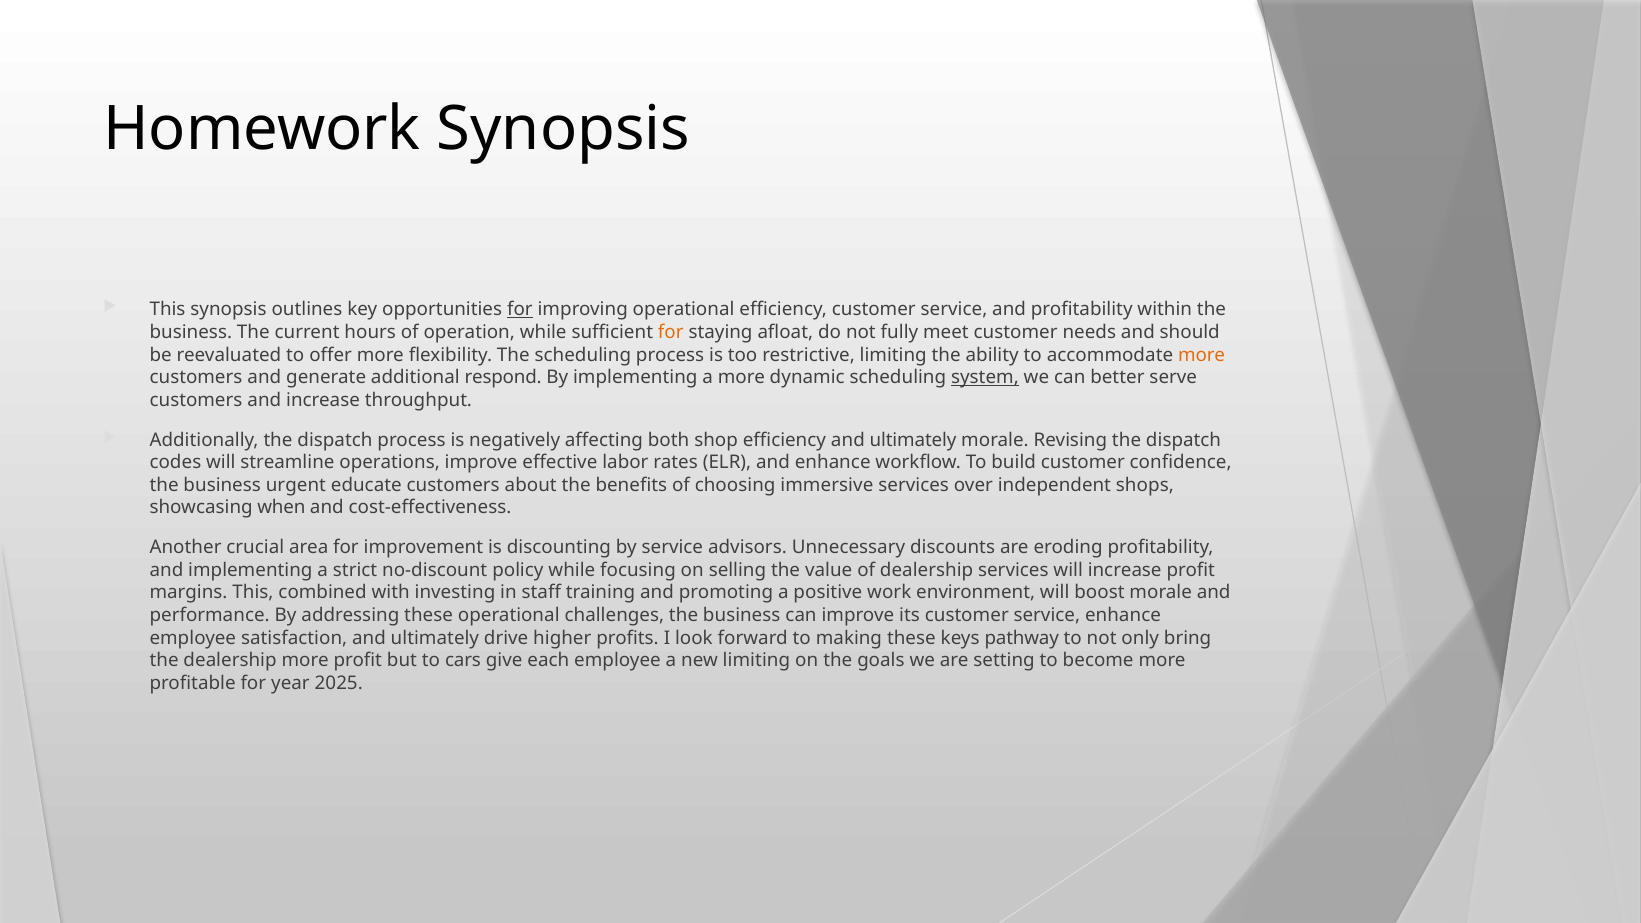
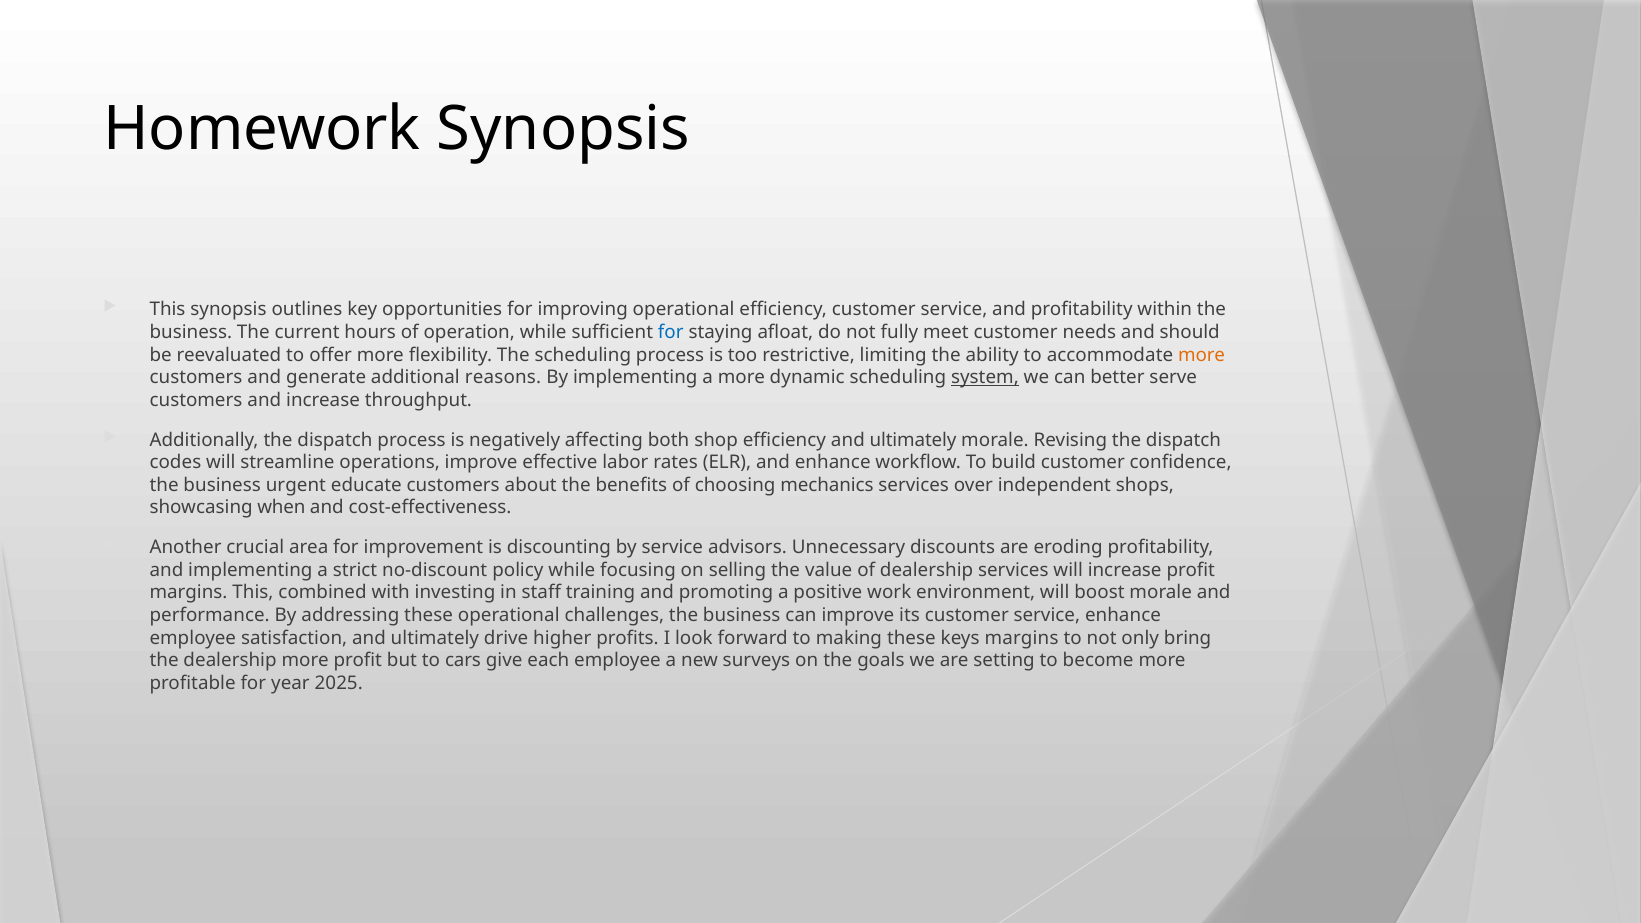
for underline: present -> none (520, 310)
for colour: orange -> blue (671, 332)
respond: respond -> reasons (503, 378)
immersive: immersive -> mechanics (827, 485)
keys pathway: pathway -> margins (1022, 638)
new limiting: limiting -> surveys (756, 661)
